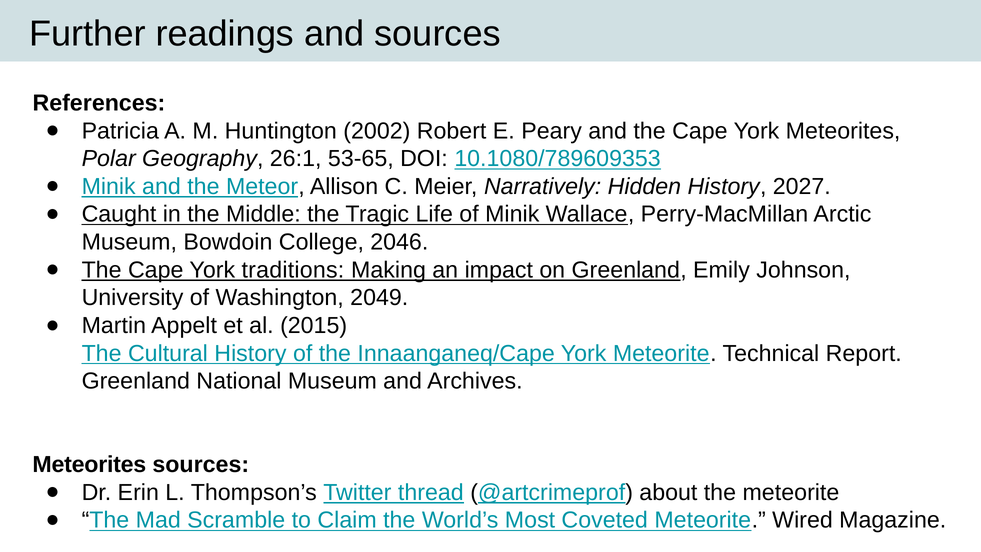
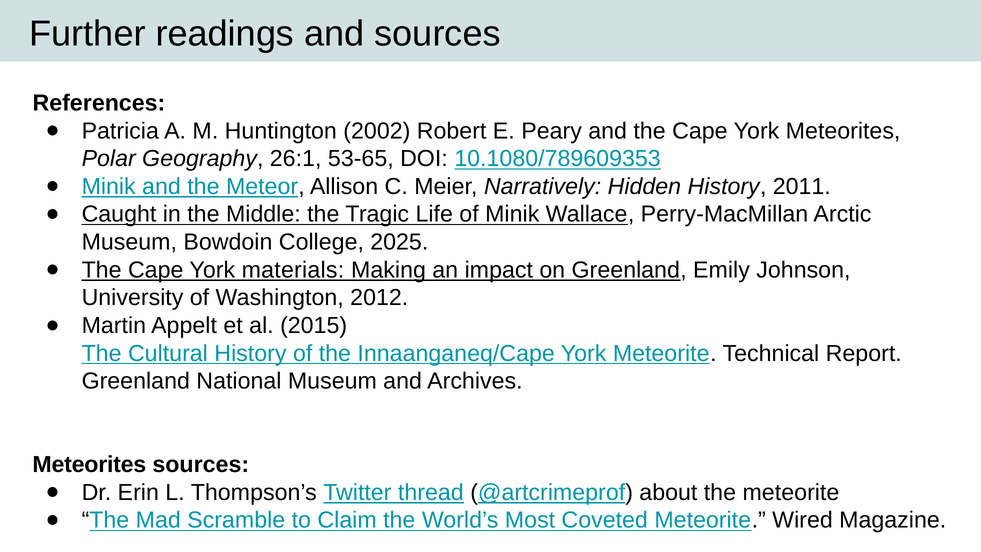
2027: 2027 -> 2011 (802, 186)
2046: 2046 -> 2025 (399, 242)
traditions: traditions -> materials (293, 270)
2049: 2049 -> 2012 (379, 298)
